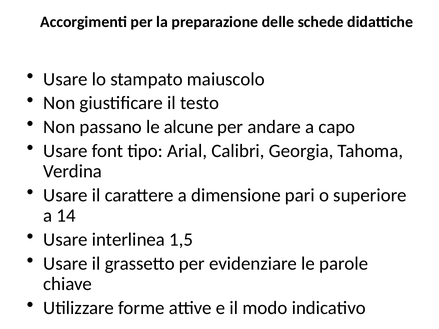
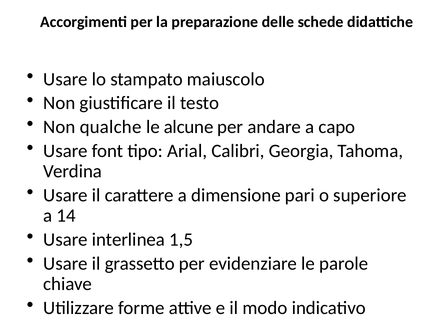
passano: passano -> qualche (111, 127)
